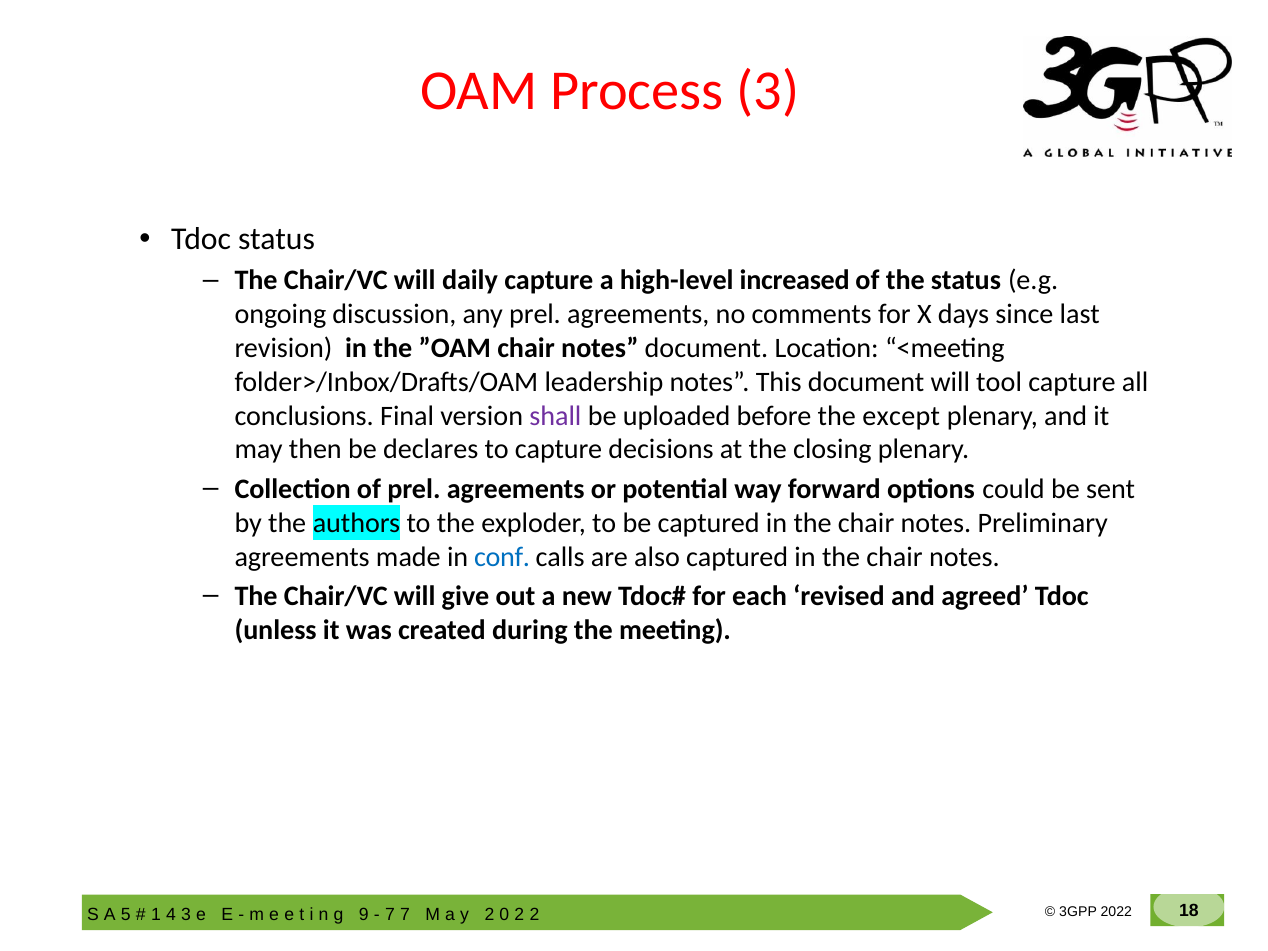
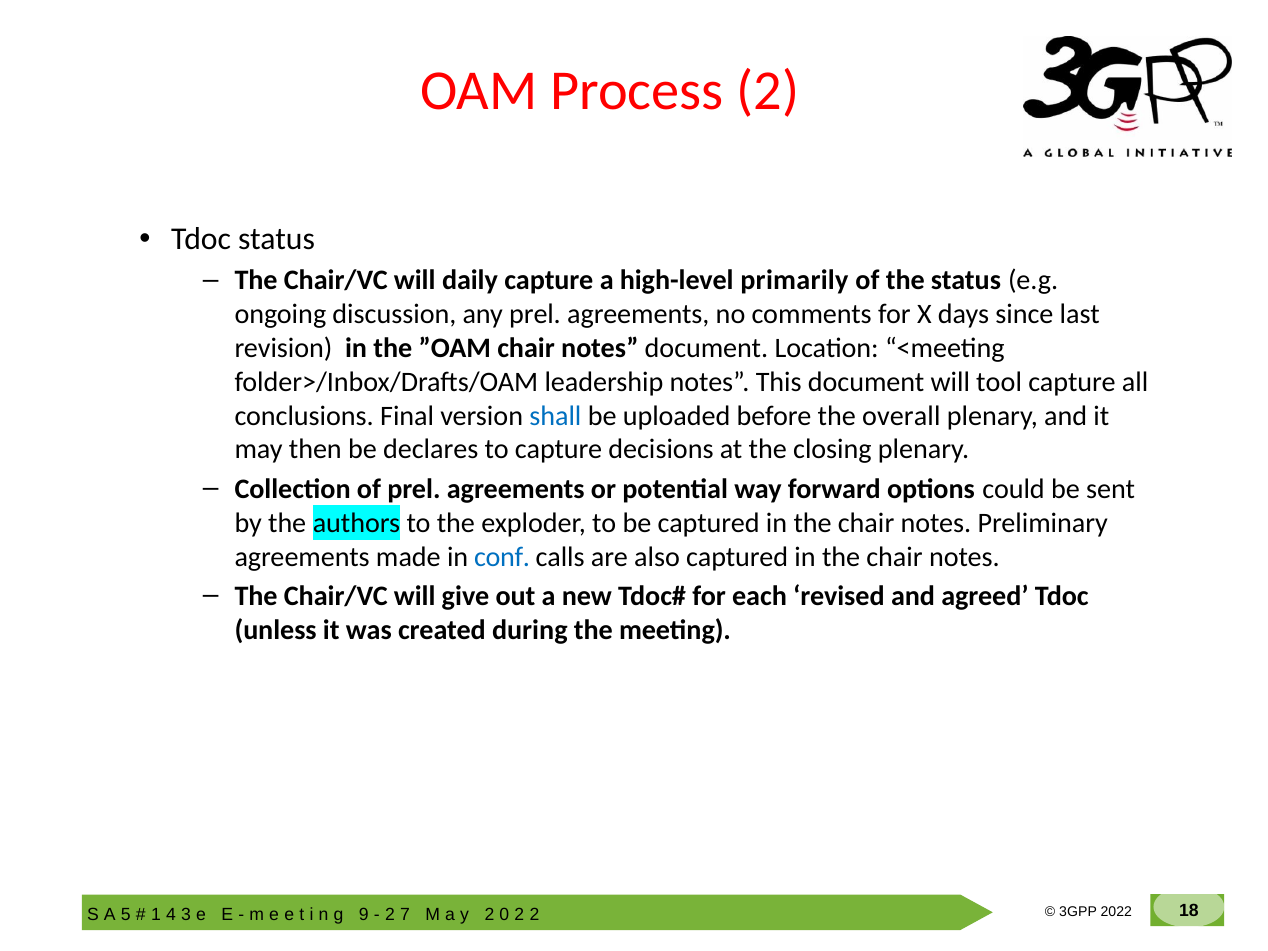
Process 3: 3 -> 2 (768, 91)
increased: increased -> primarily (794, 281)
shall colour: purple -> blue (555, 416)
except: except -> overall (901, 416)
7: 7 -> 2 (390, 914)
